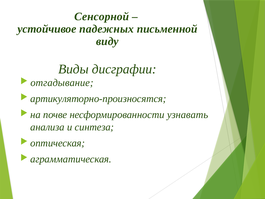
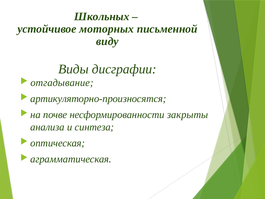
Сенсорной: Сенсорной -> Школьных (102, 17)
падежных: падежных -> моторных (107, 29)
узнавать: узнавать -> закрыты (188, 115)
